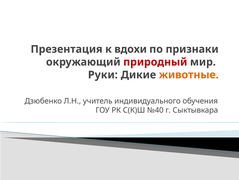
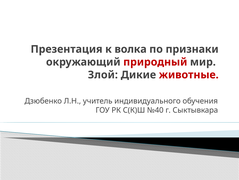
вдохи: вдохи -> волка (131, 49)
Руки: Руки -> Злой (103, 75)
животные colour: orange -> red (189, 75)
